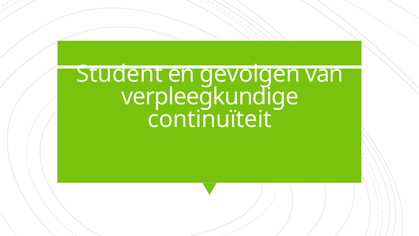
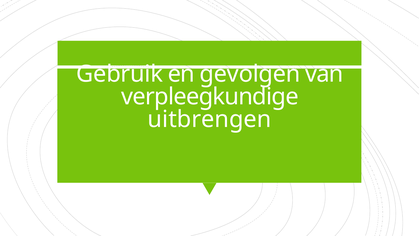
Student: Student -> Gebruik (120, 74)
continuïteit: continuïteit -> uitbrengen (210, 119)
